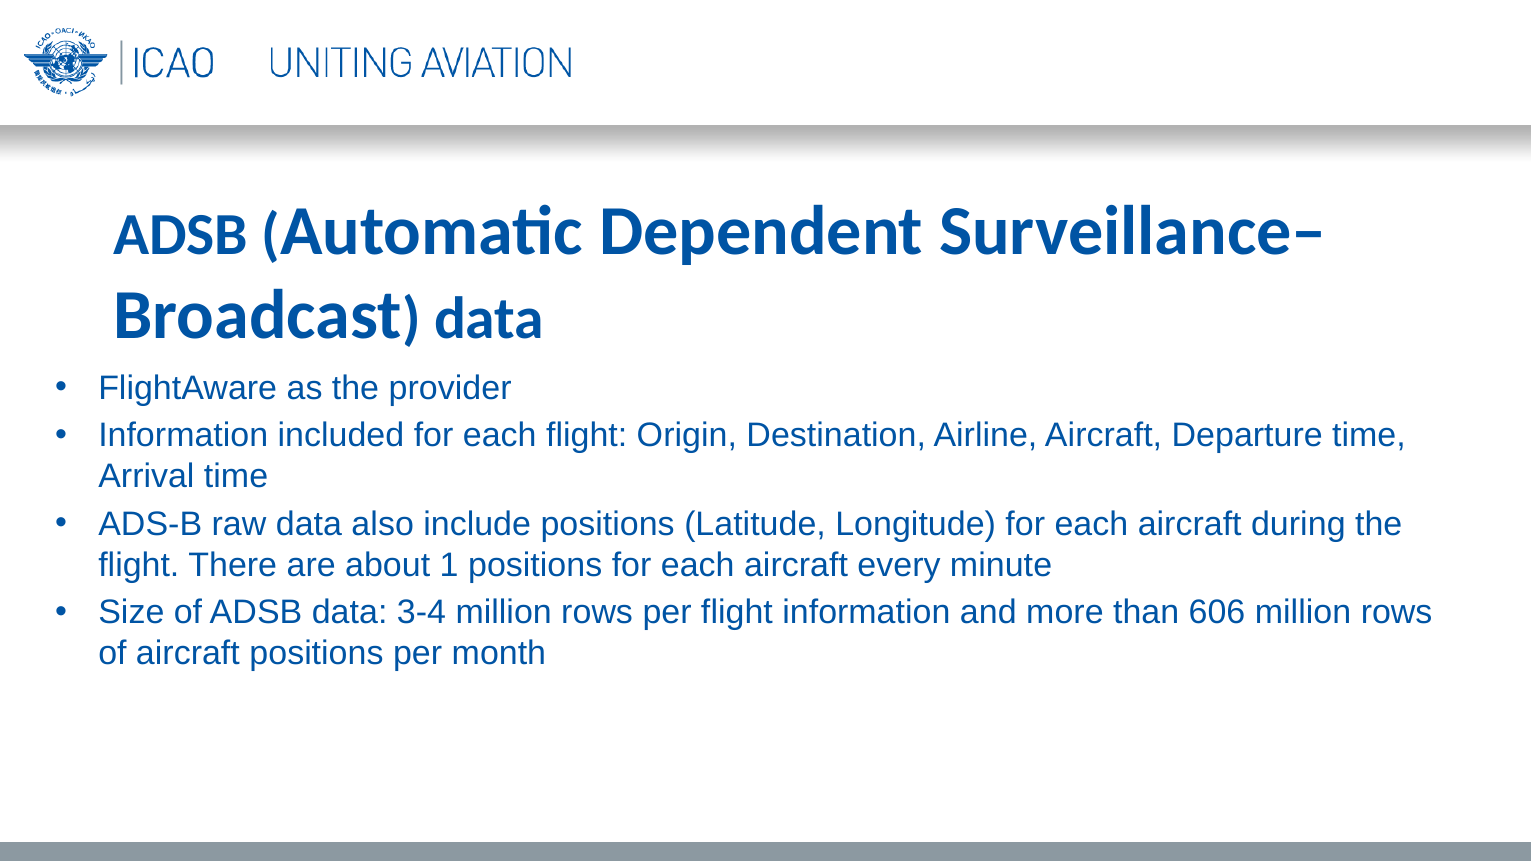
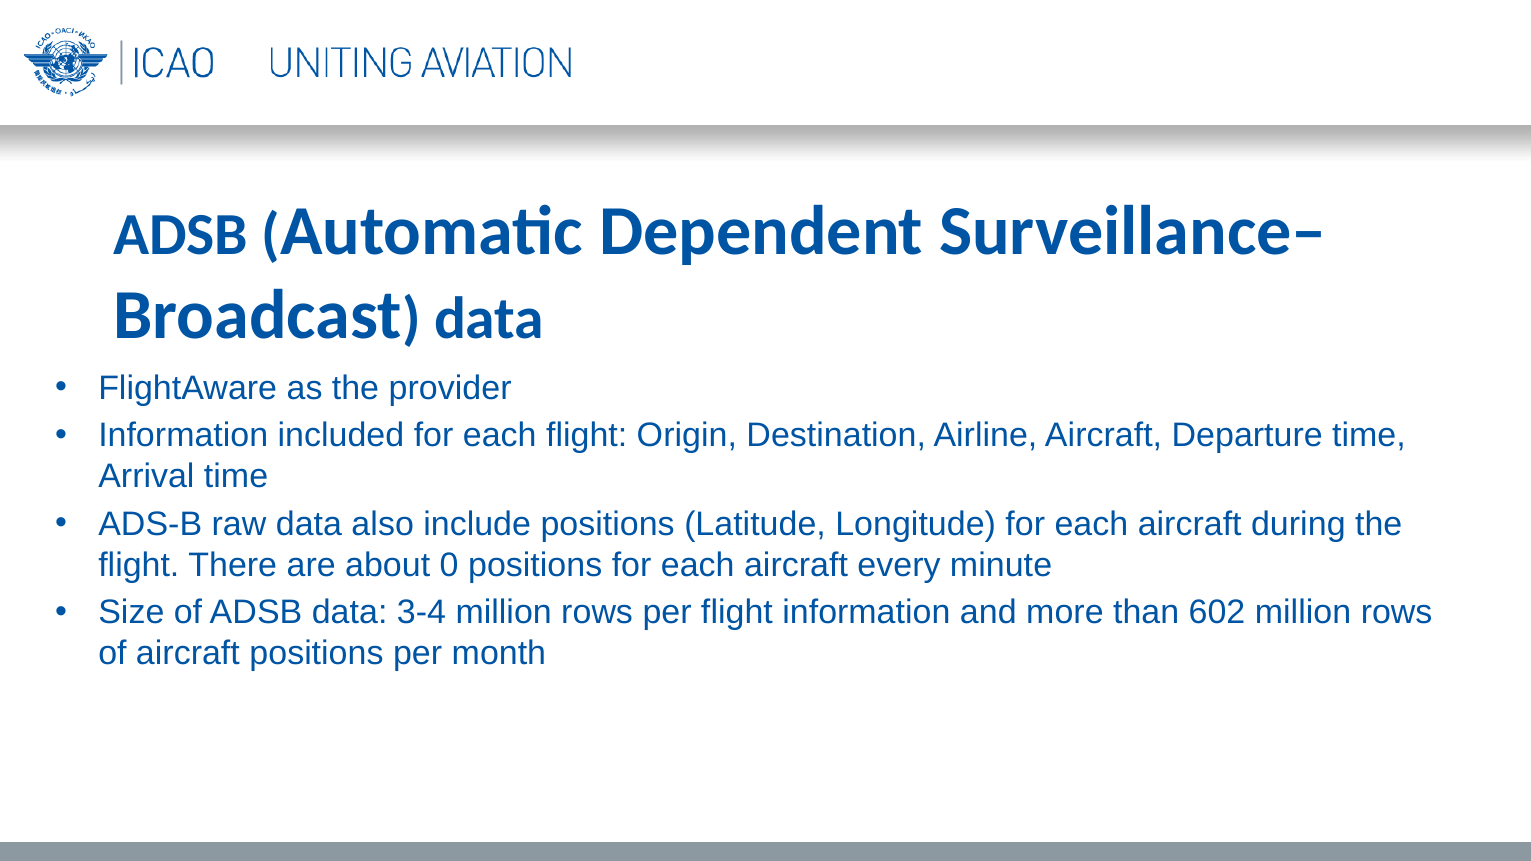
1: 1 -> 0 (449, 565)
606: 606 -> 602 (1217, 613)
